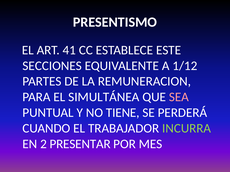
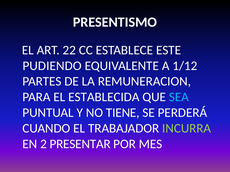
41: 41 -> 22 (69, 50)
SECCIONES: SECCIONES -> PUDIENDO (52, 66)
SIMULTÁNEA: SIMULTÁNEA -> ESTABLECIDA (104, 97)
SEA colour: pink -> light blue (179, 97)
